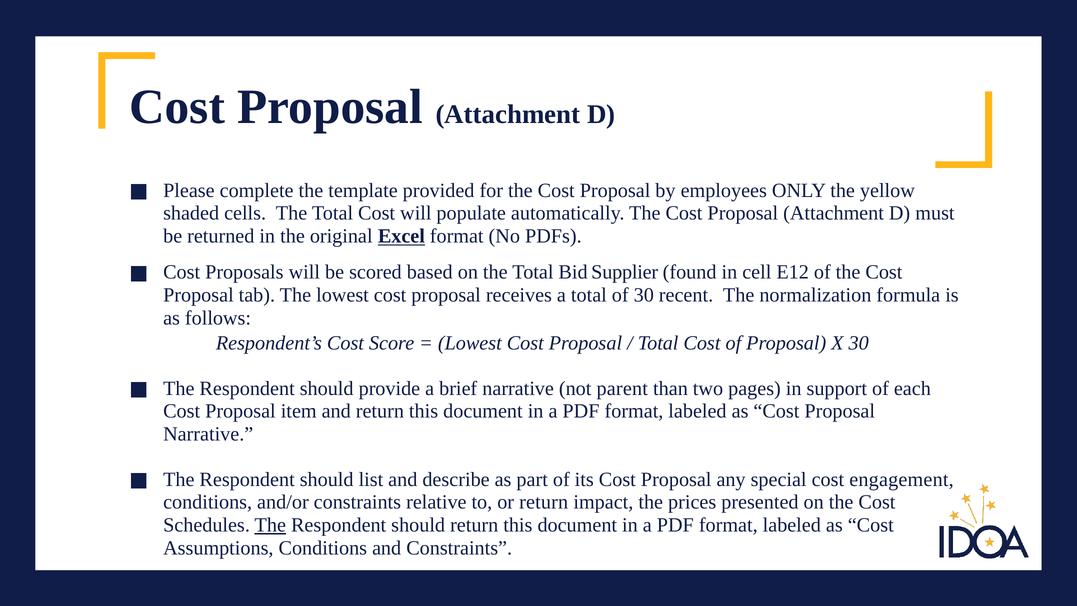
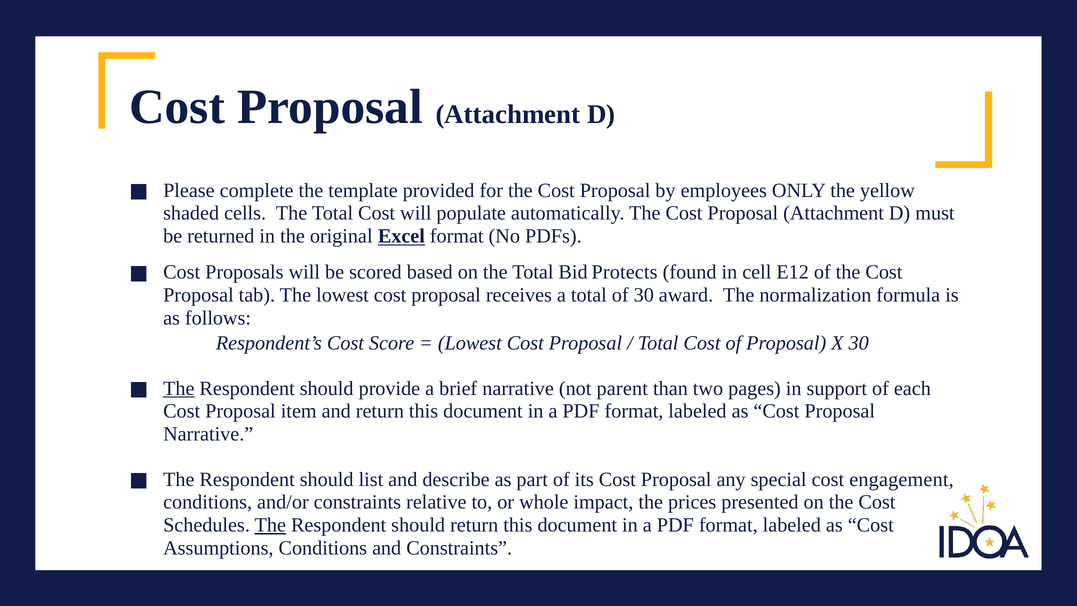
Supplier: Supplier -> Protects (625, 272)
recent: recent -> award (686, 295)
The underline: none -> present (179, 388)
or return: return -> whole (544, 502)
